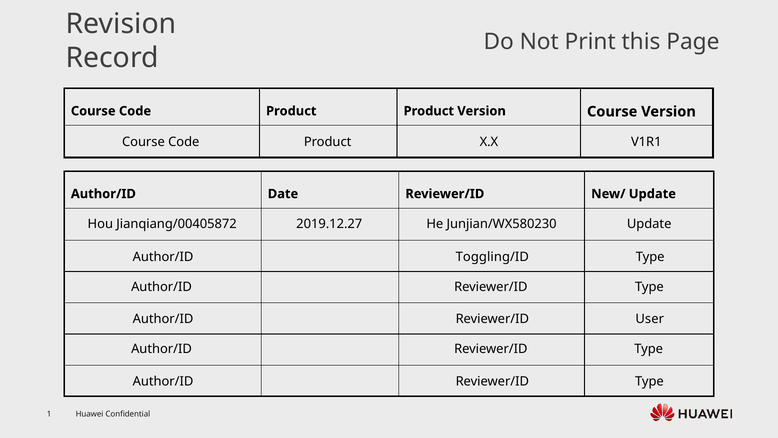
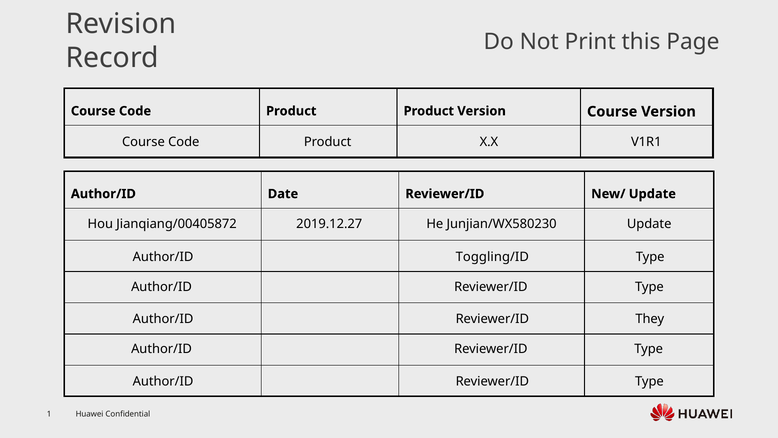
User: User -> They (650, 319)
